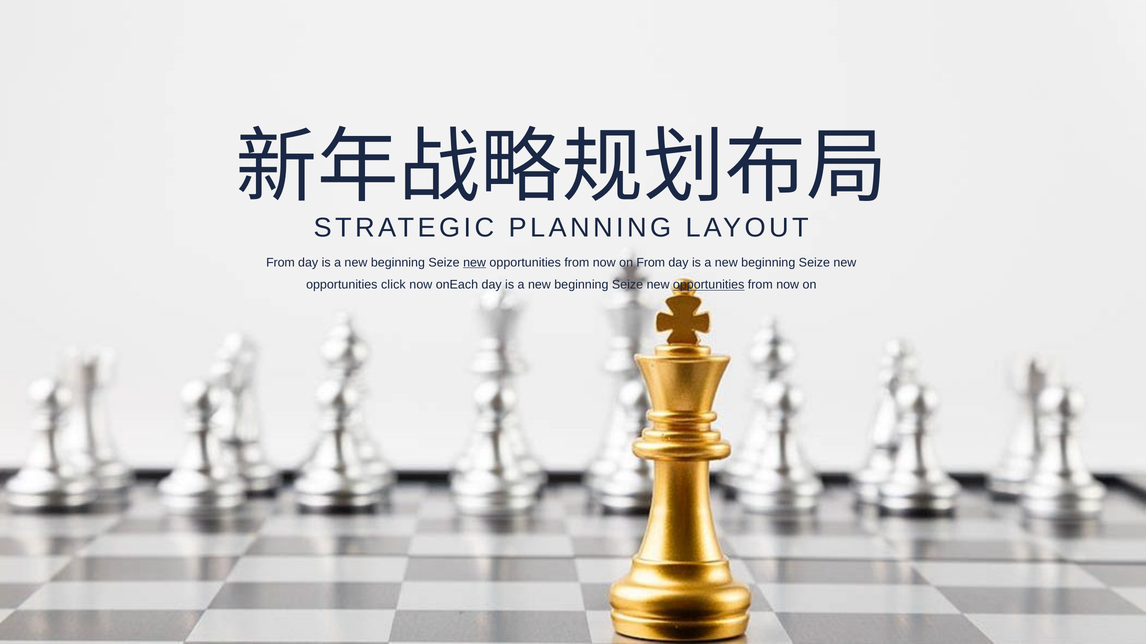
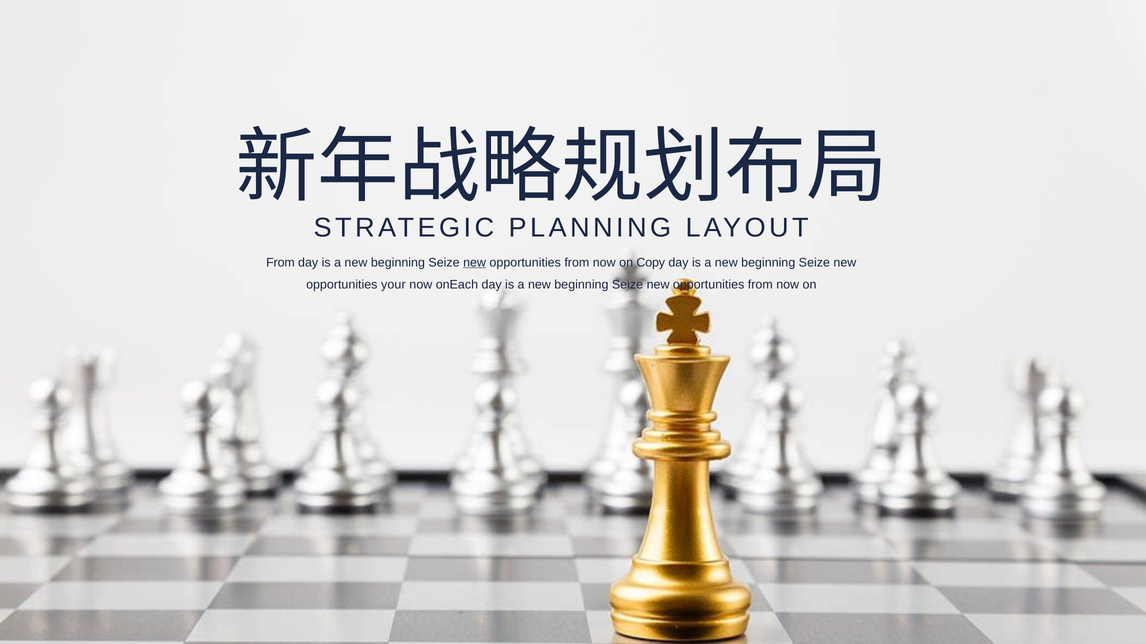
on From: From -> Copy (651, 263)
click: click -> your (393, 285)
opportunities underline: present -> none (709, 285)
